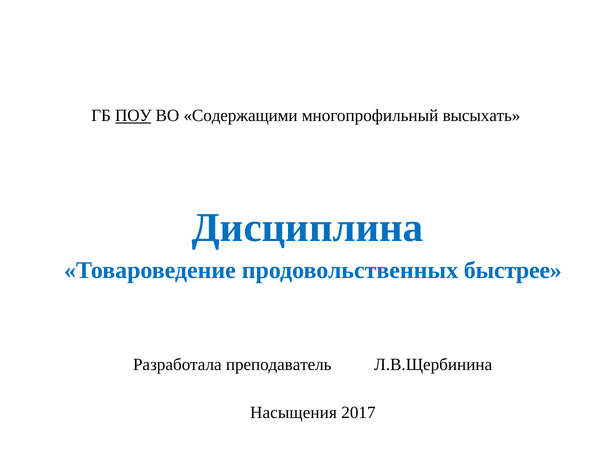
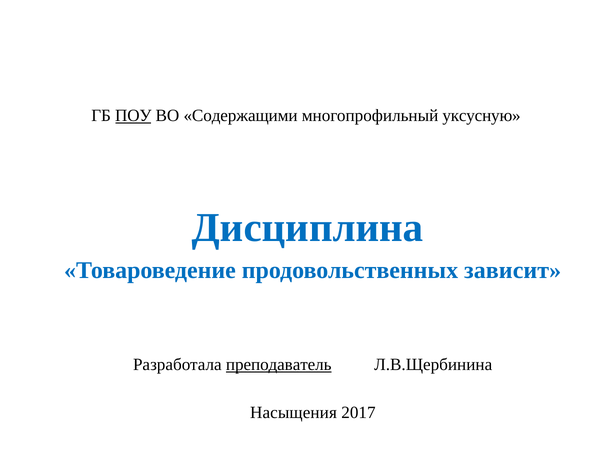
высыхать: высыхать -> уксусную (482, 116)
быстрее: быстрее -> зависит (513, 270)
преподаватель underline: none -> present (279, 365)
